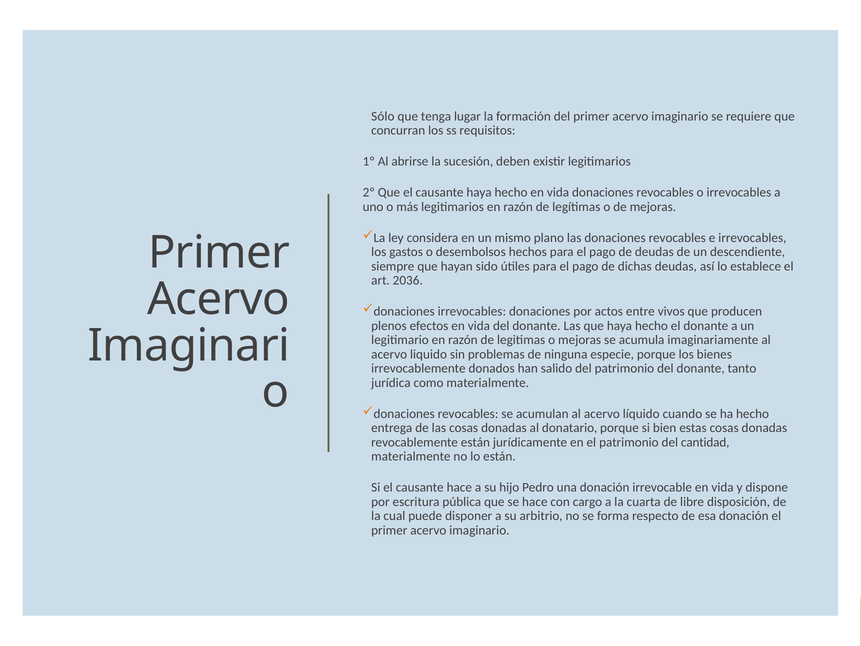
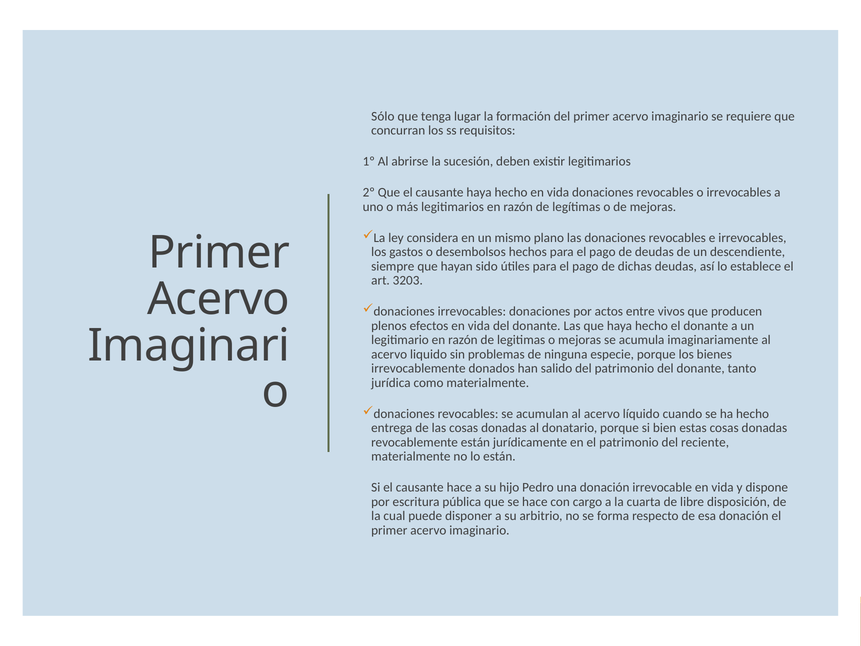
2036: 2036 -> 3203 (408, 280)
cantidad: cantidad -> reciente (705, 442)
